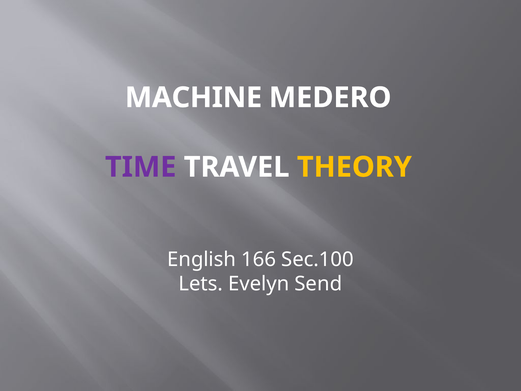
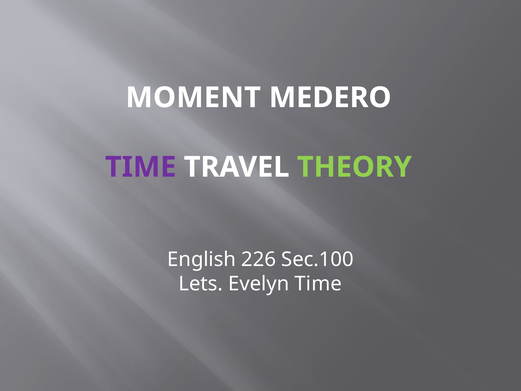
MACHINE: MACHINE -> MOMENT (193, 98)
THEORY colour: yellow -> light green (354, 167)
166: 166 -> 226 (259, 259)
Evelyn Send: Send -> Time (318, 284)
